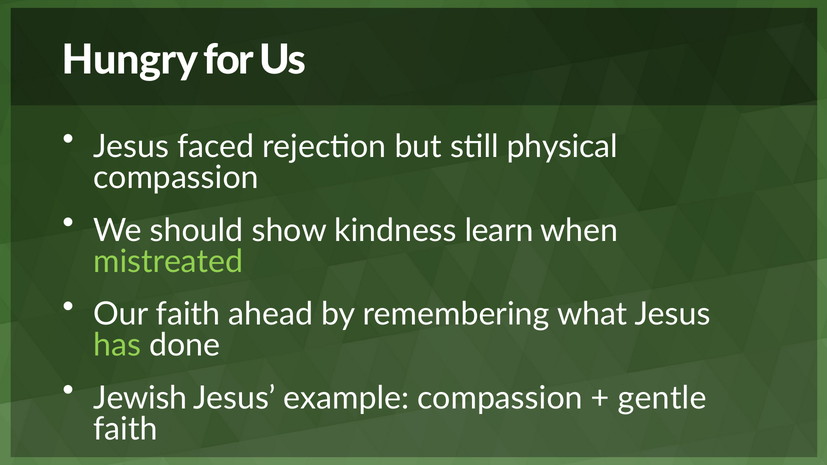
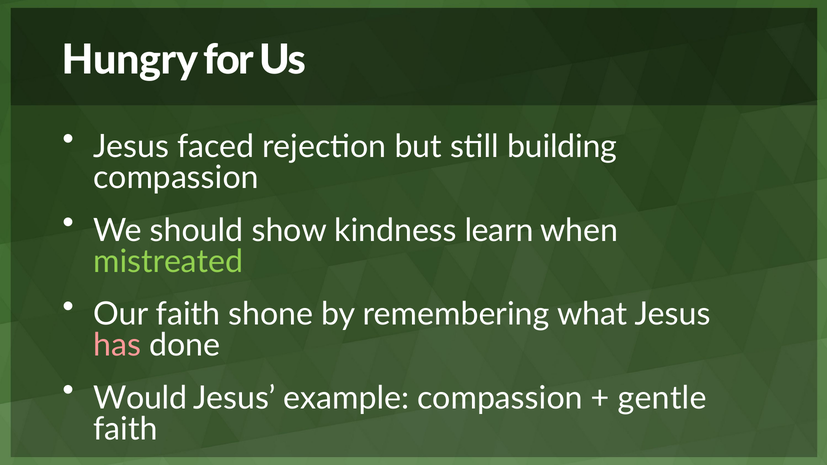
physical: physical -> building (562, 147)
ahead: ahead -> shone (271, 314)
has colour: light green -> pink (117, 345)
Jewish: Jewish -> Would (140, 398)
